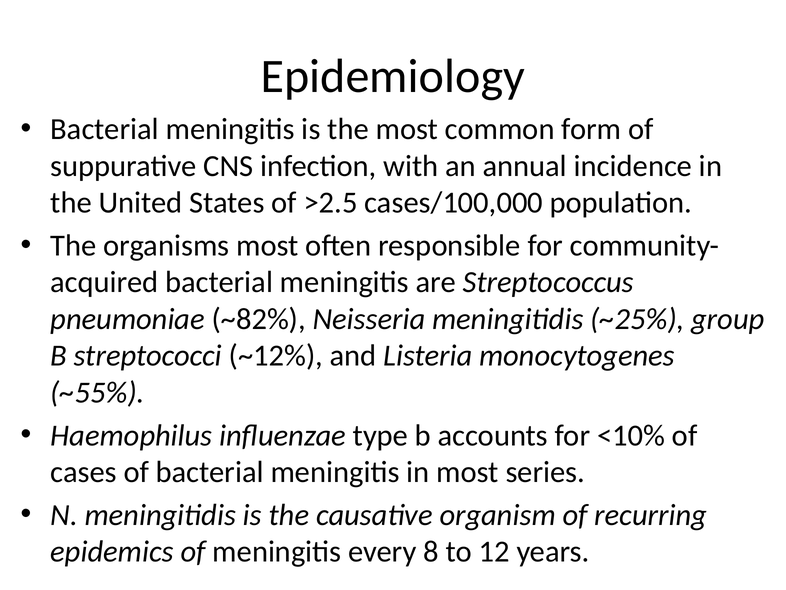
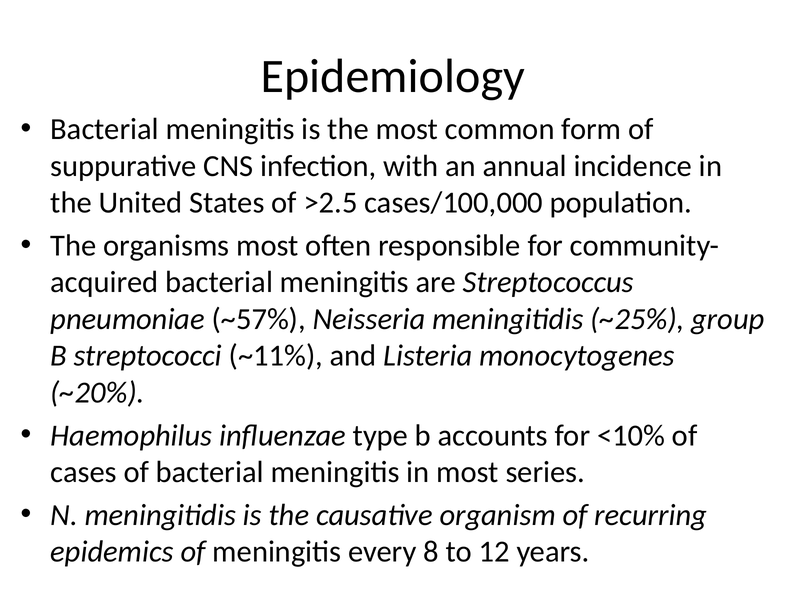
~82%: ~82% -> ~57% (259, 319)
~12%: ~12% -> ~11% (276, 356)
~55%: ~55% -> ~20% (98, 392)
